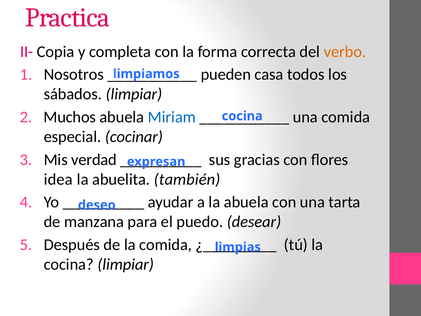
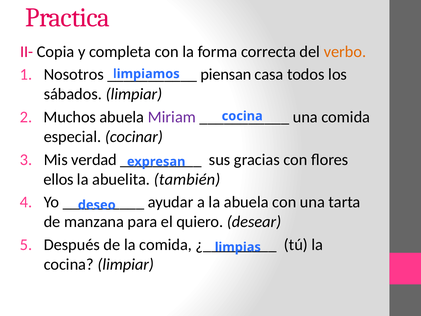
pueden: pueden -> piensan (226, 75)
Miriam colour: blue -> purple (172, 117)
idea: idea -> ellos (59, 179)
puedo: puedo -> quiero (200, 222)
